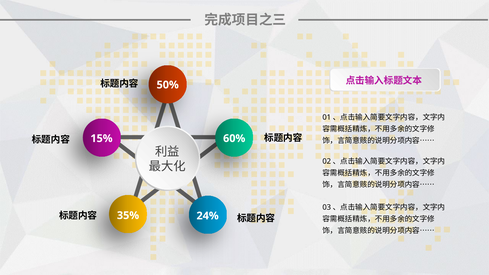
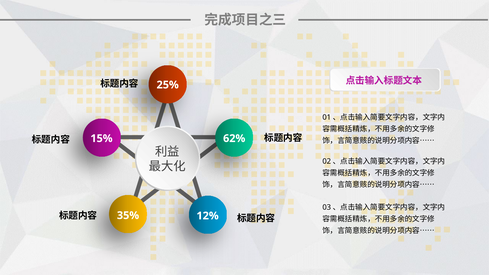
50%: 50% -> 25% (168, 85)
60%: 60% -> 62% (234, 138)
24%: 24% -> 12% (208, 216)
